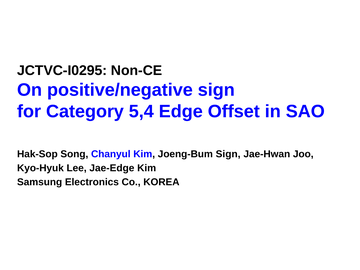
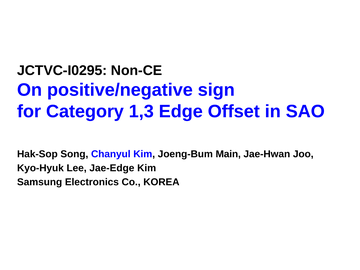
5,4: 5,4 -> 1,3 (141, 112)
Joeng-Bum Sign: Sign -> Main (228, 154)
